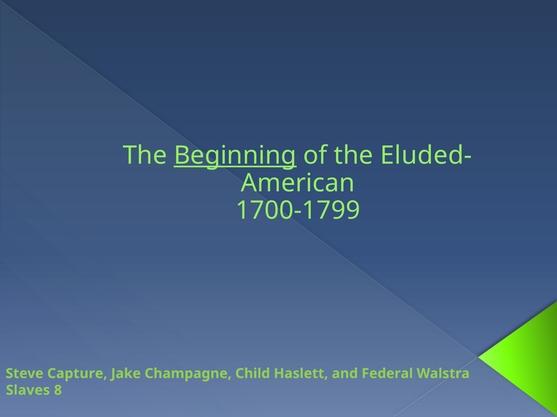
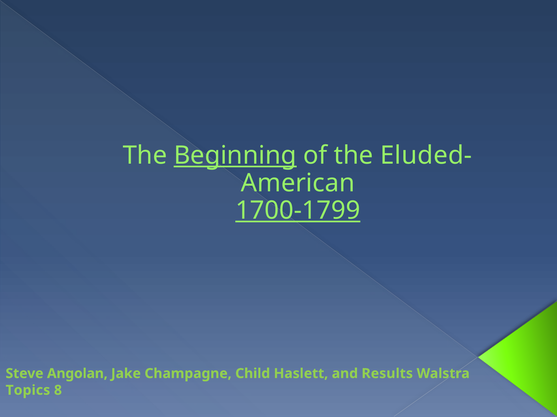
1700-1799 underline: none -> present (298, 211)
Capture: Capture -> Angolan (77, 374)
Federal: Federal -> Results (387, 374)
Slaves: Slaves -> Topics (28, 391)
